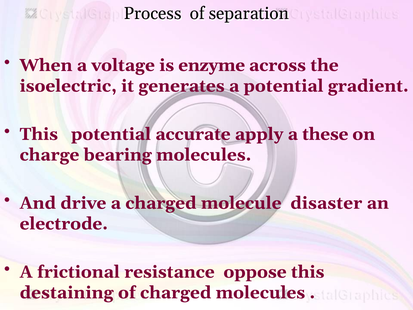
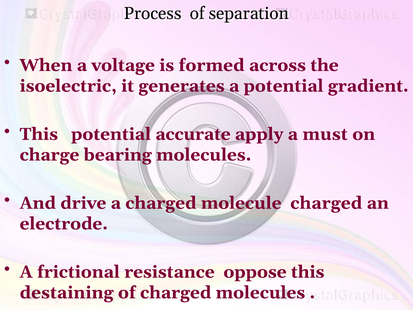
enzyme: enzyme -> formed (212, 65)
these: these -> must (325, 134)
molecule disaster: disaster -> charged (326, 203)
